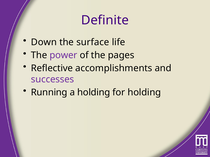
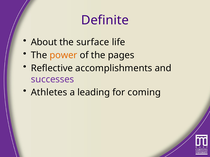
Down: Down -> About (44, 42)
power colour: purple -> orange (63, 55)
Running: Running -> Athletes (49, 93)
a holding: holding -> leading (94, 93)
for holding: holding -> coming (144, 93)
